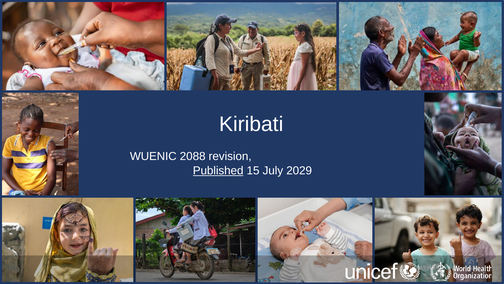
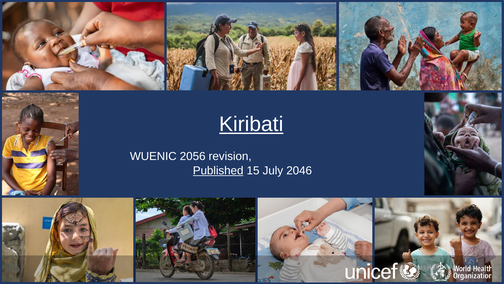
Kiribati underline: none -> present (251, 124)
2088: 2088 -> 2056 (193, 156)
2029: 2029 -> 2046 (299, 170)
